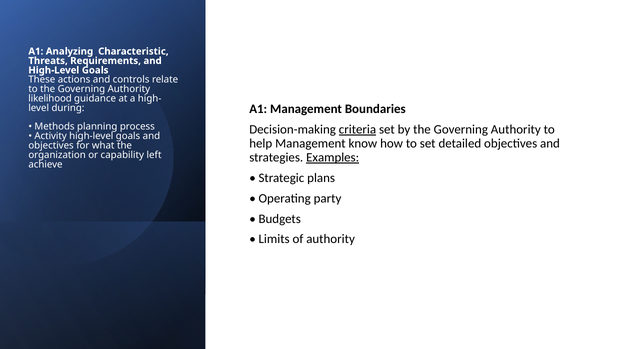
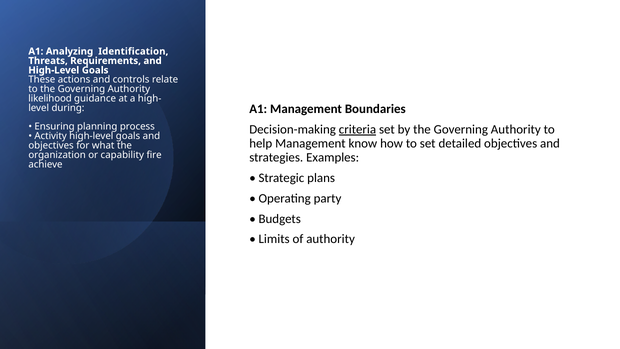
Characteristic: Characteristic -> Identification (133, 51)
Methods: Methods -> Ensuring (55, 127)
Examples underline: present -> none (333, 157)
left: left -> fire (154, 155)
